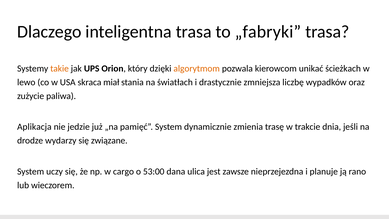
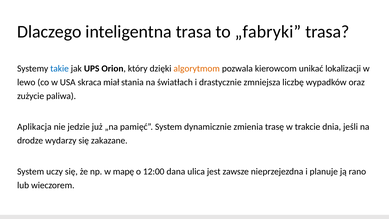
takie colour: orange -> blue (60, 68)
ścieżkach: ścieżkach -> lokalizacji (343, 68)
związane: związane -> zakazane (109, 140)
cargo: cargo -> mapę (124, 171)
53:00: 53:00 -> 12:00 (154, 171)
